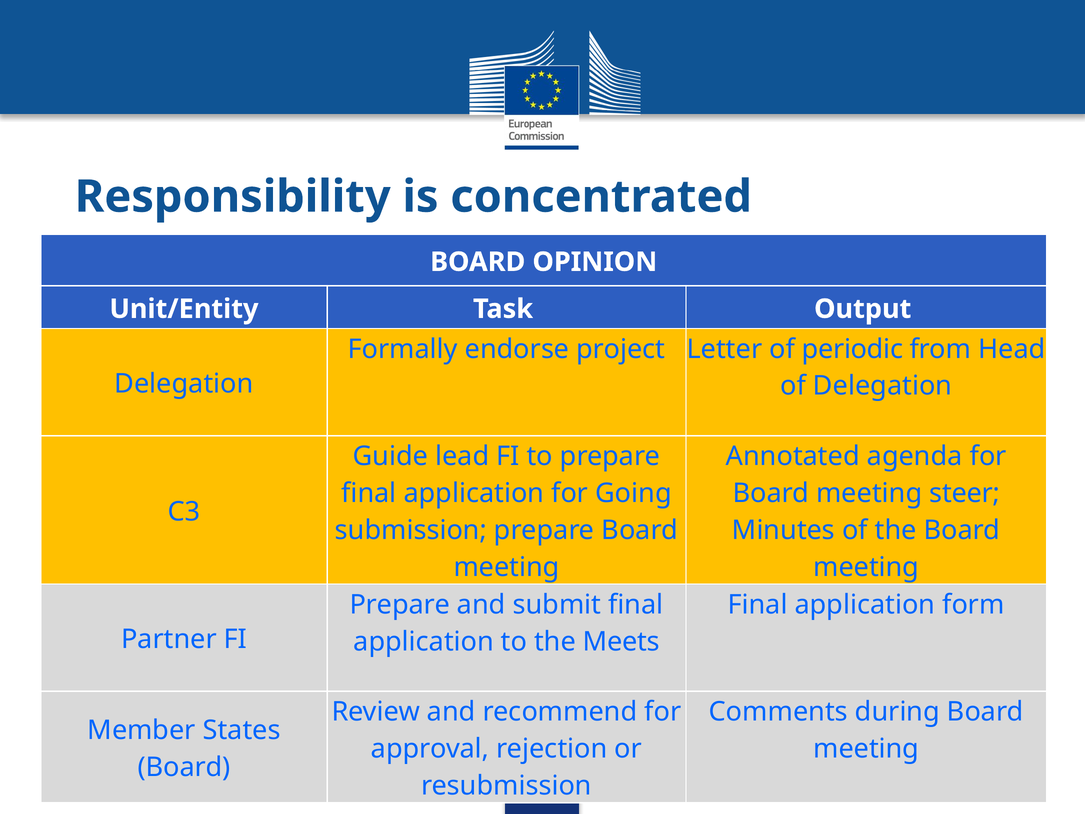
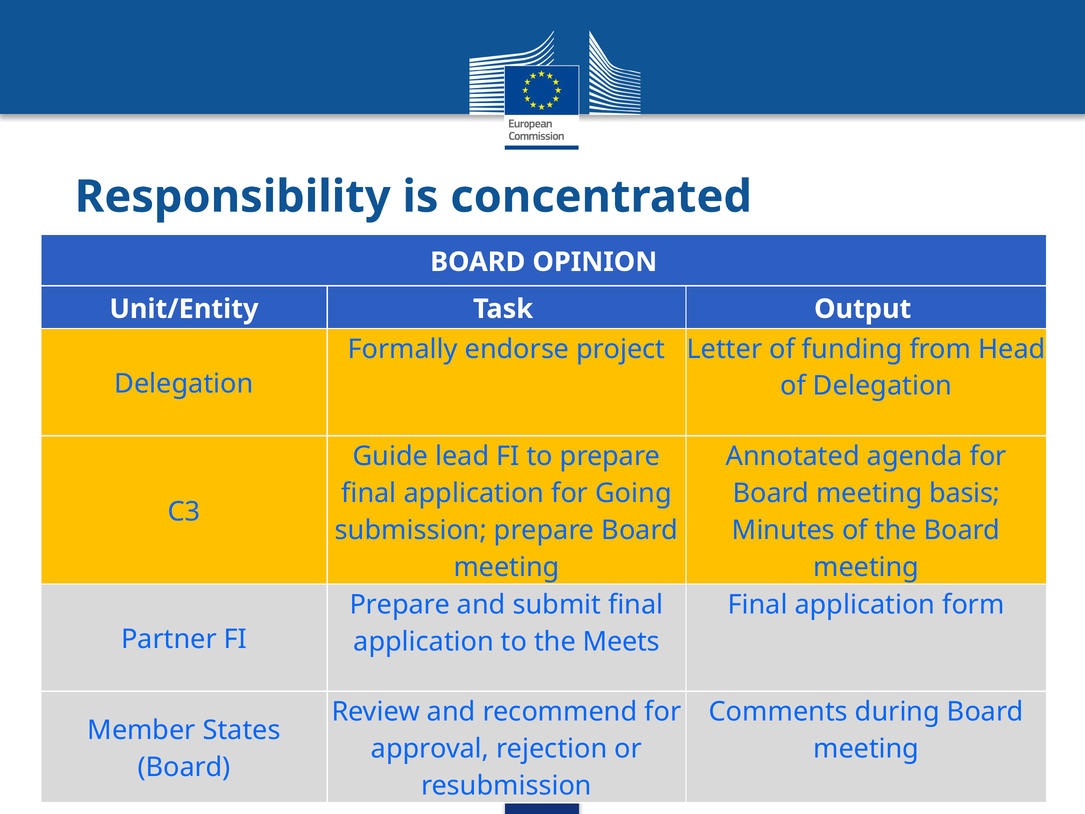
periodic: periodic -> funding (852, 349)
steer: steer -> basis (965, 493)
